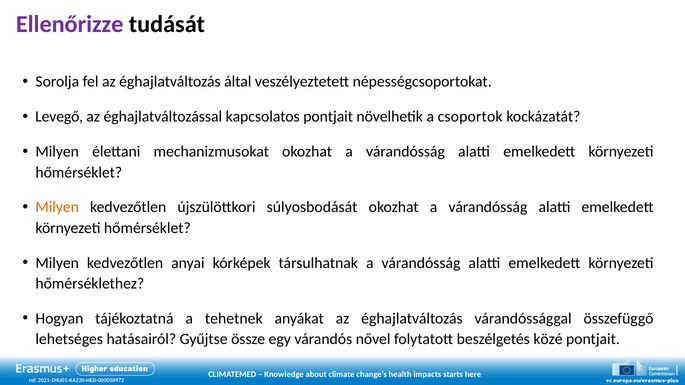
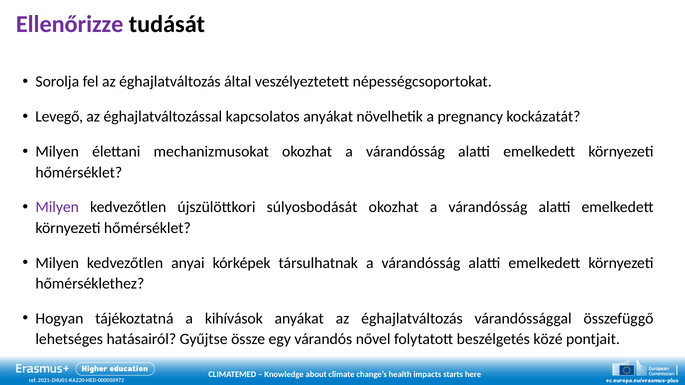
kapcsolatos pontjait: pontjait -> anyákat (328, 117)
csoportok: csoportok -> pregnancy (470, 117)
Milyen colour: orange -> purple (57, 207)
tehetnek: tehetnek -> kihívások (234, 319)
